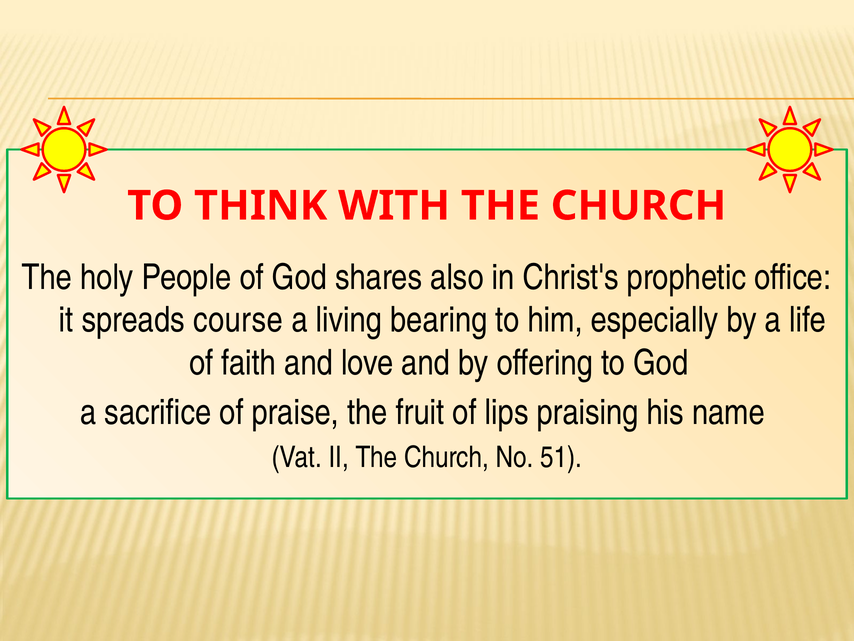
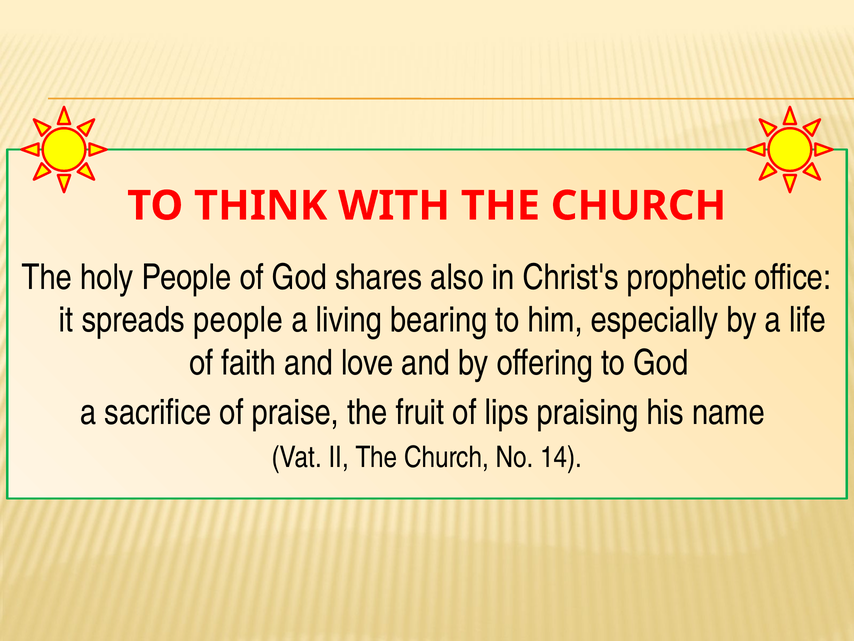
spreads course: course -> people (238, 320)
51: 51 -> 14 (561, 457)
